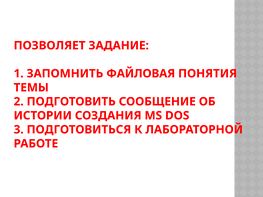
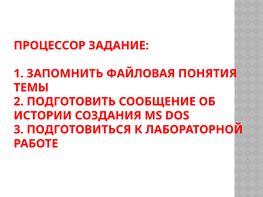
ПОЗВОЛЯЕТ: ПОЗВОЛЯЕТ -> ПРОЦЕССОР (50, 46)
